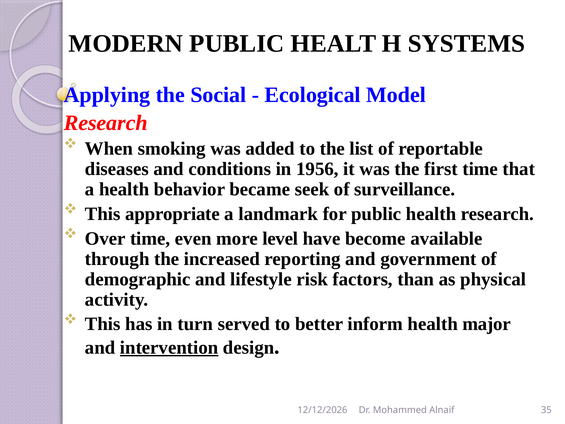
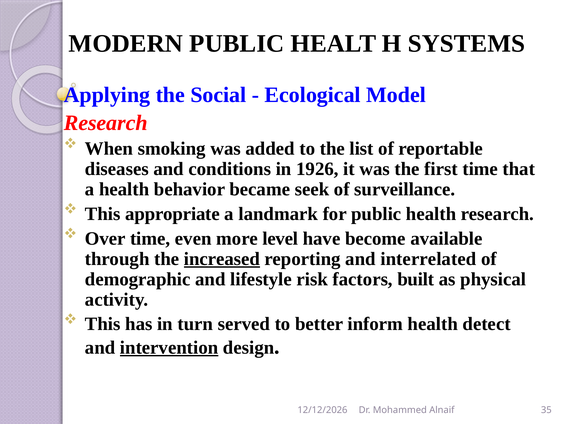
1956: 1956 -> 1926 (317, 169)
increased underline: none -> present (222, 259)
government: government -> interrelated (428, 259)
than: than -> built (416, 279)
major: major -> detect (487, 324)
